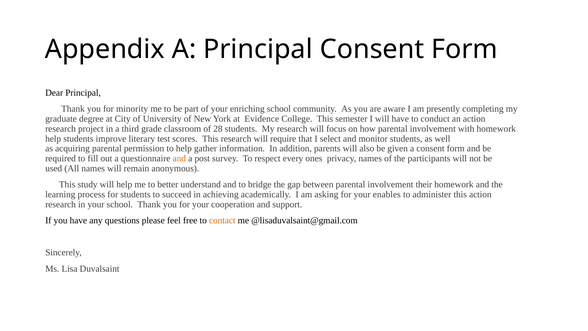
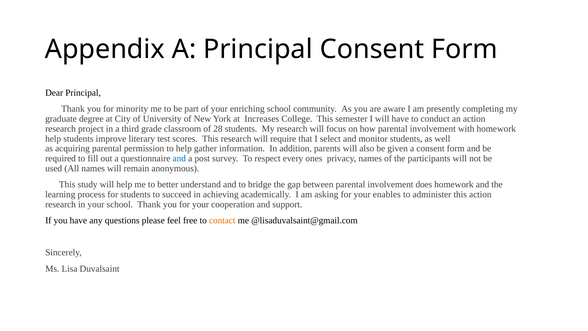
Evidence: Evidence -> Increases (262, 119)
and colour: orange -> blue (179, 158)
their: their -> does (424, 184)
